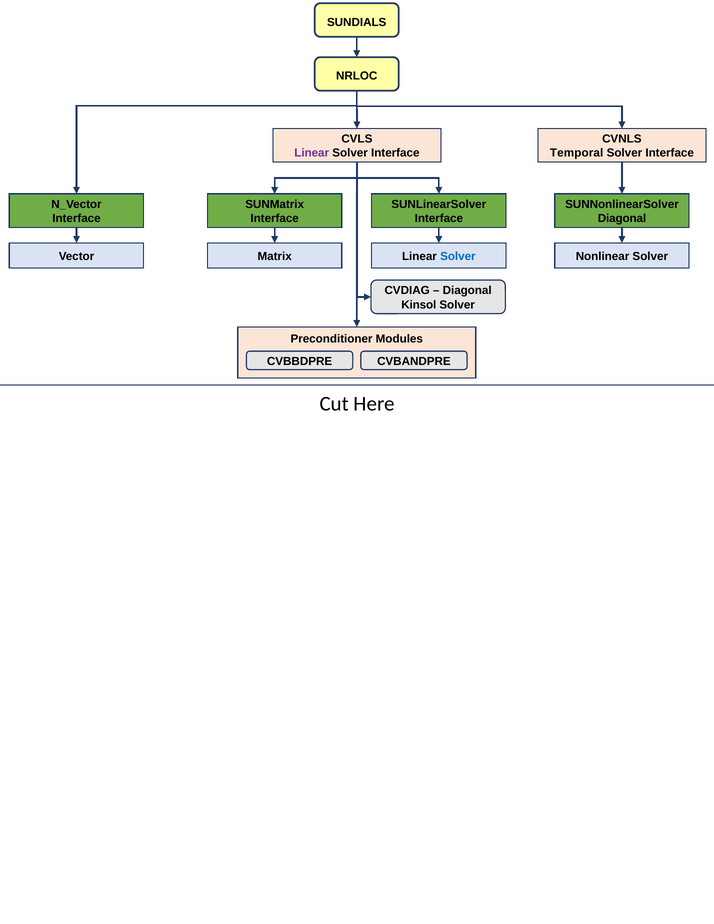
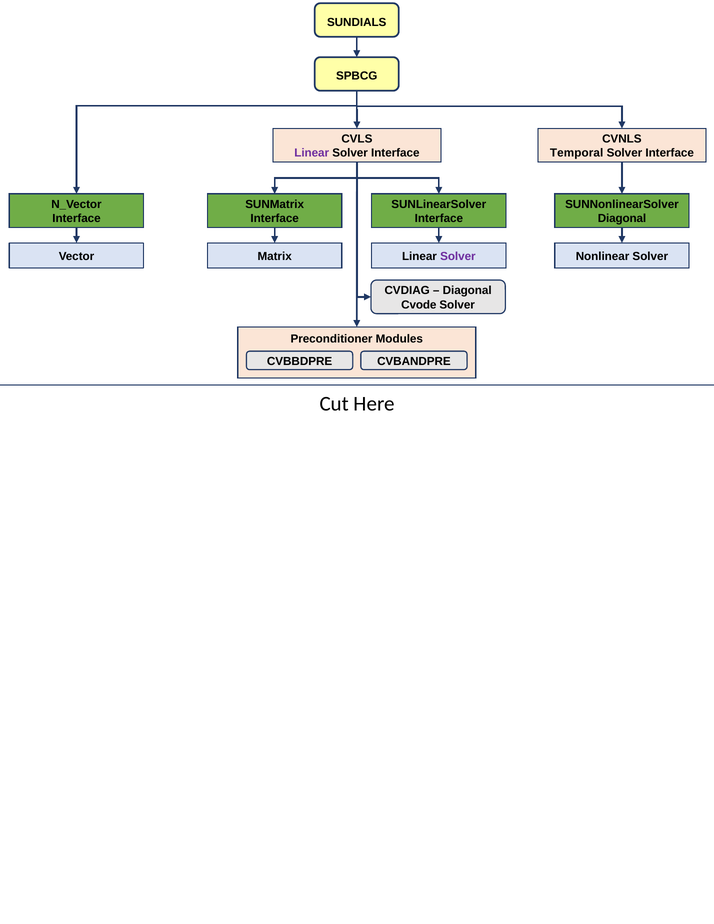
NRLOC: NRLOC -> SPBCG (357, 76)
Solver colour: blue -> purple (458, 256)
Kinsol: Kinsol -> Cvode (419, 305)
